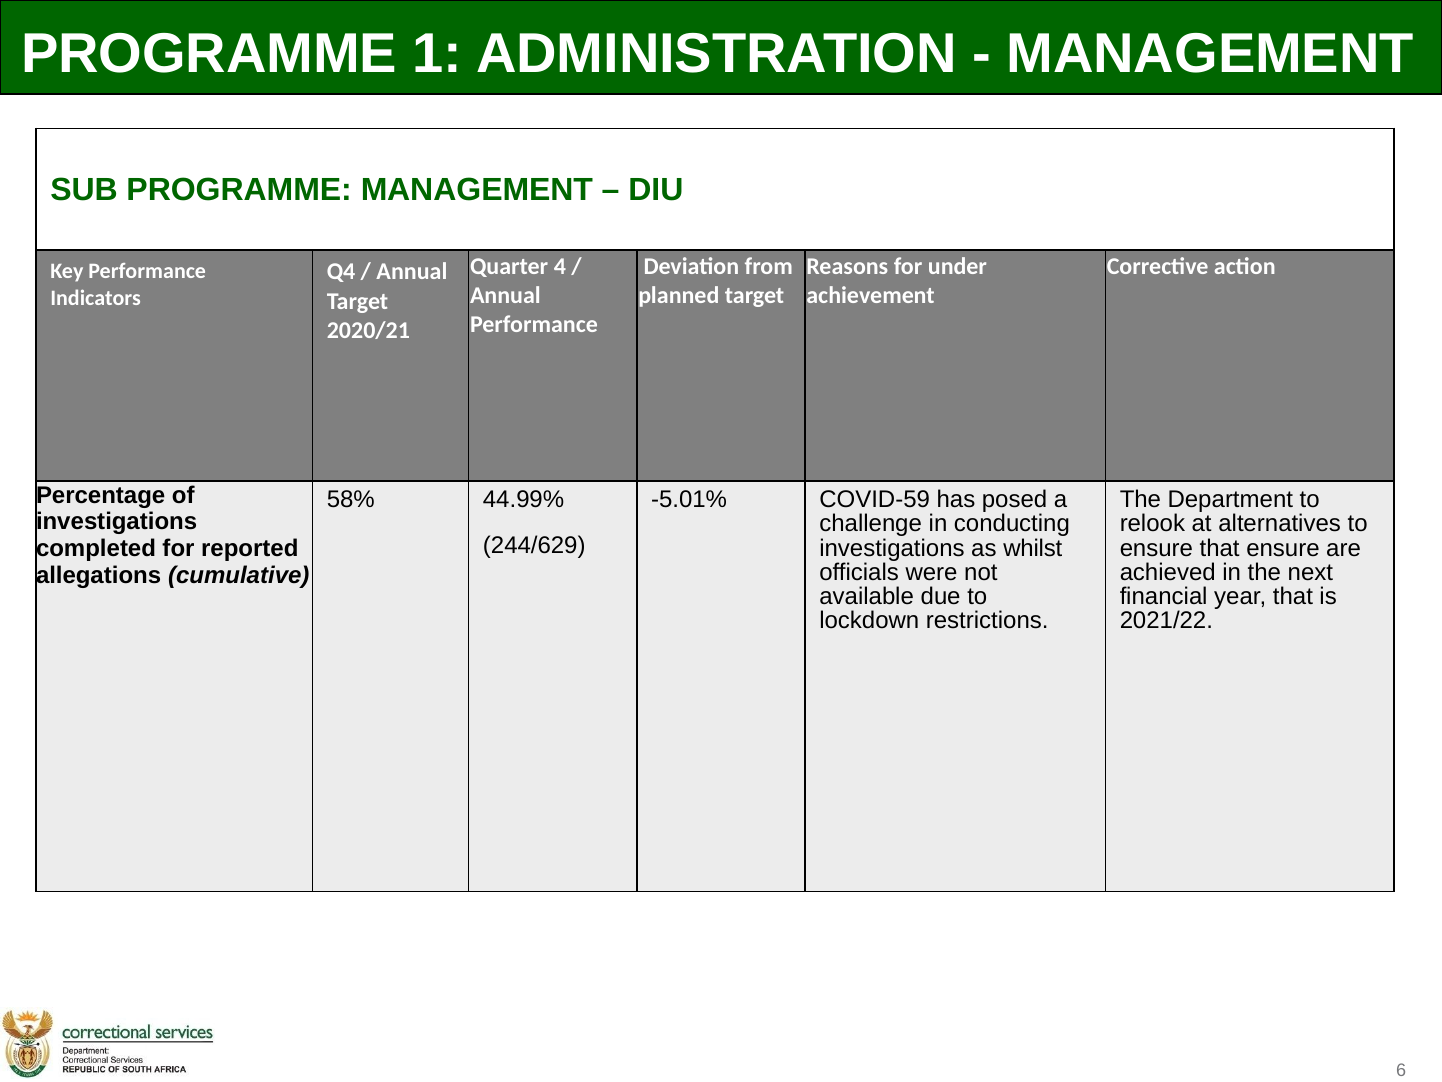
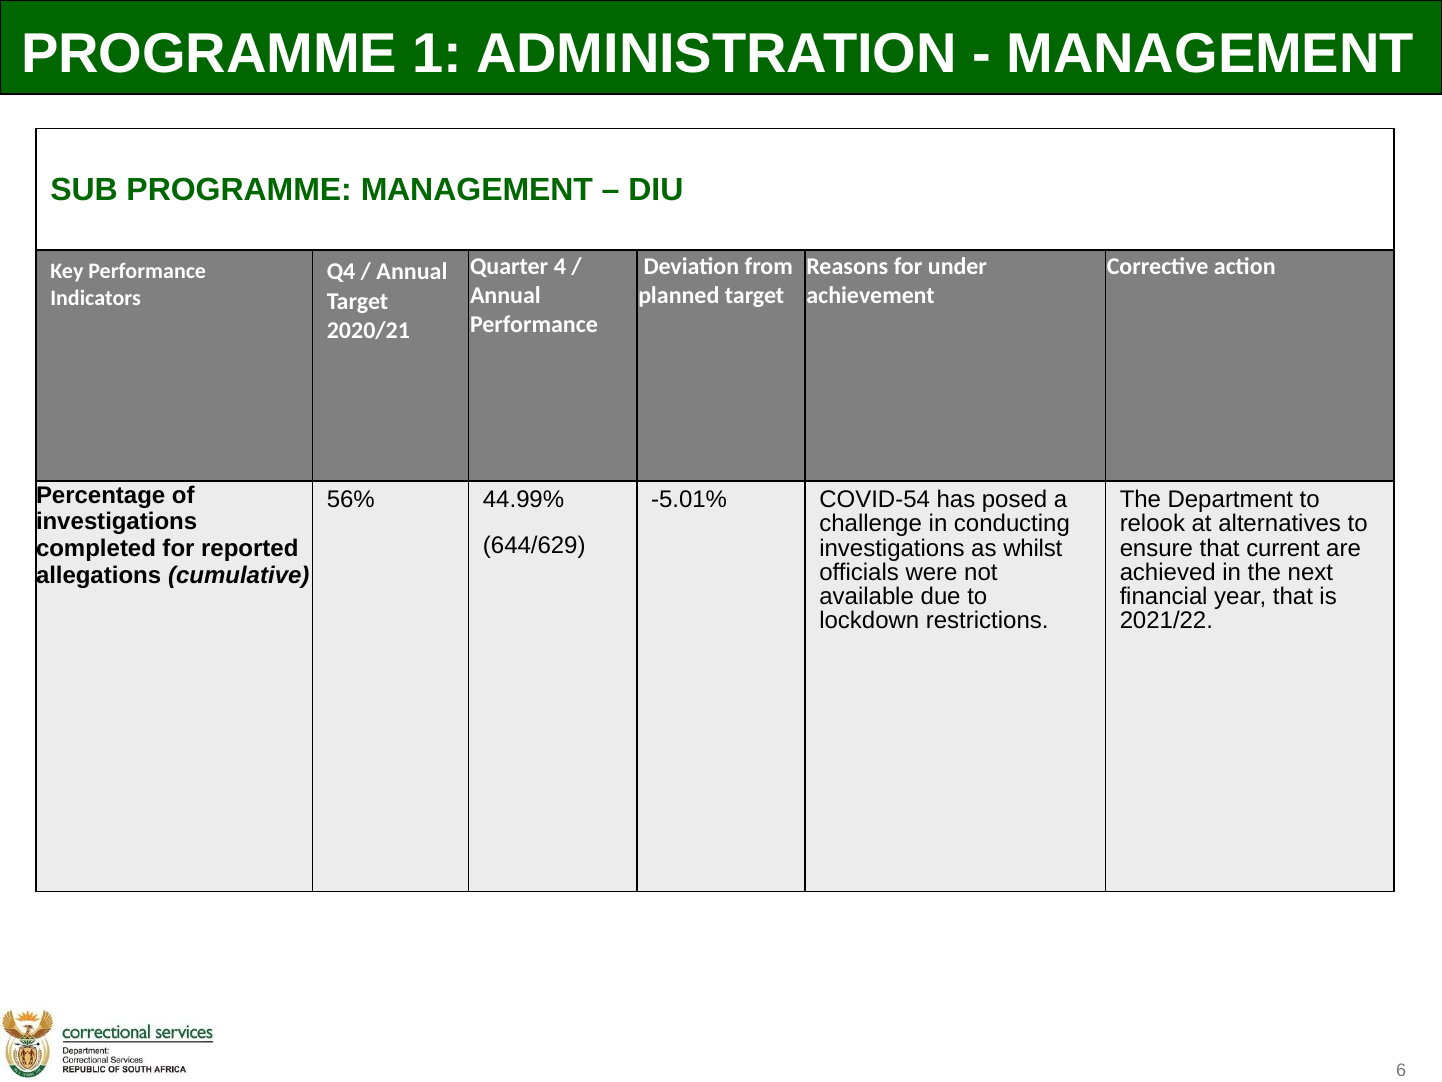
58%: 58% -> 56% (351, 500)
COVID-59: COVID-59 -> COVID-54 (875, 500)
244/629: 244/629 -> 644/629 (534, 545)
that ensure: ensure -> current (1283, 548)
